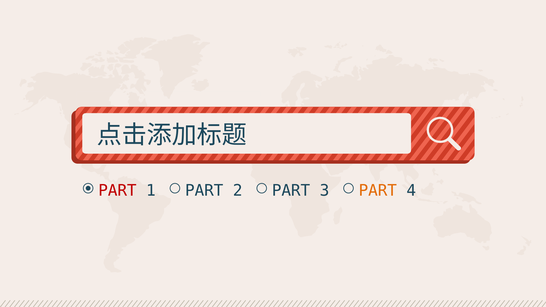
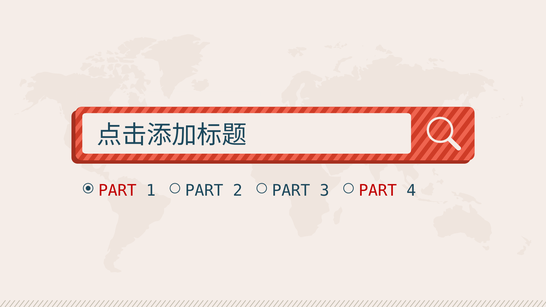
PART colour: orange -> red (378, 191)
